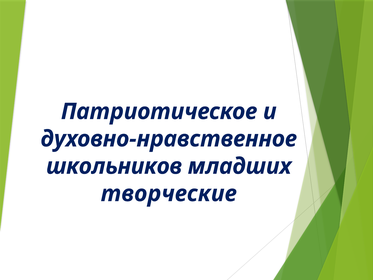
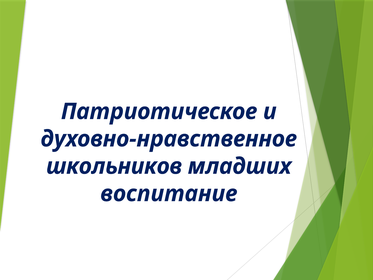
творческие: творческие -> воспитание (169, 193)
